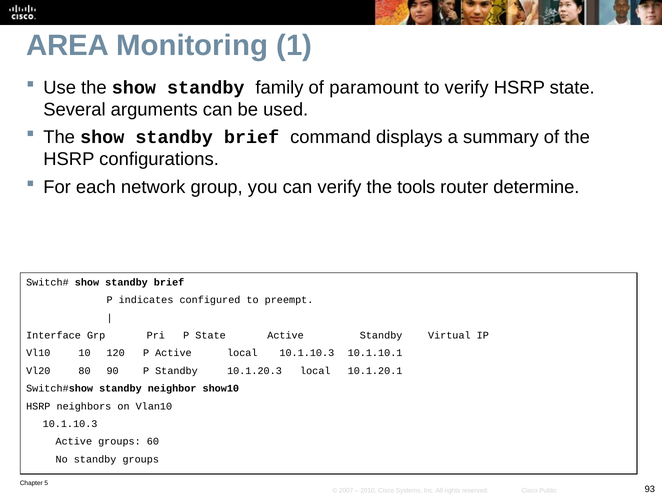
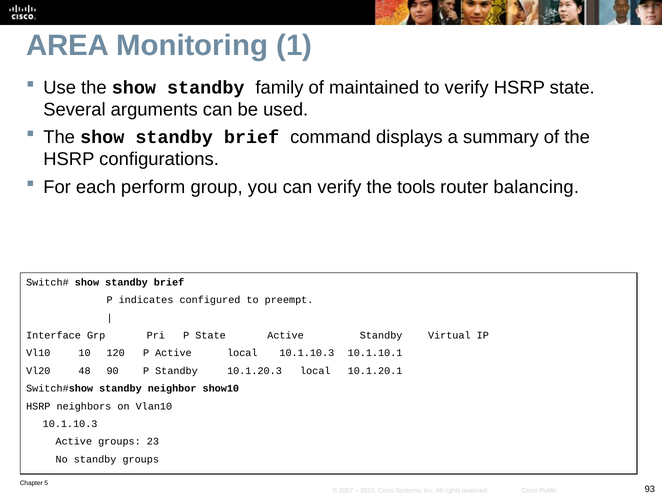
paramount: paramount -> maintained (374, 87)
network: network -> perform (153, 187)
determine: determine -> balancing (536, 187)
80: 80 -> 48 (85, 370)
60: 60 -> 23 (153, 441)
